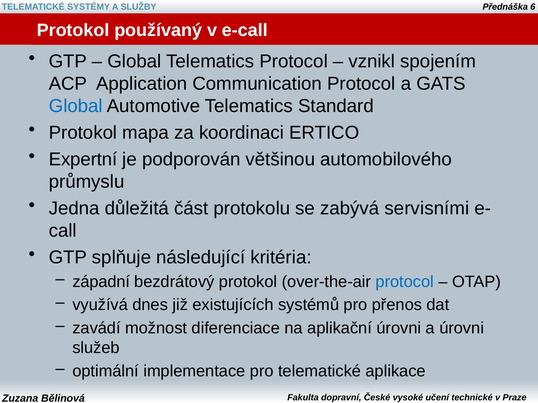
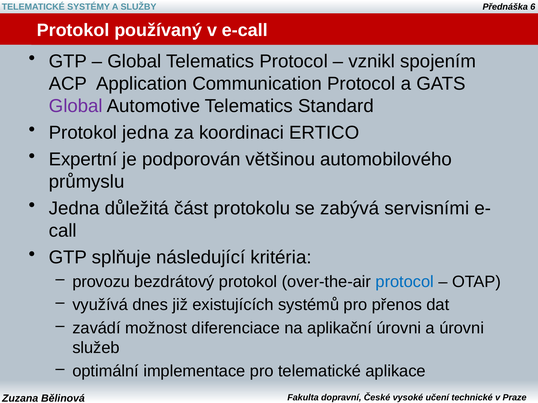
Global colour: blue -> purple (76, 106)
Protokol mapa: mapa -> jedna (146, 133)
západní: západní -> provozu (101, 282)
